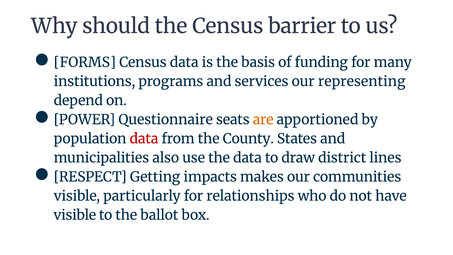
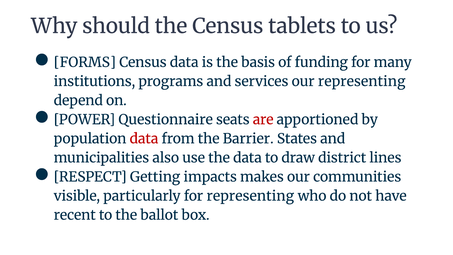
barrier: barrier -> tablets (302, 26)
are colour: orange -> red (263, 120)
County: County -> Barrier (248, 139)
for relationships: relationships -> representing (250, 196)
visible: visible -> recent (75, 215)
